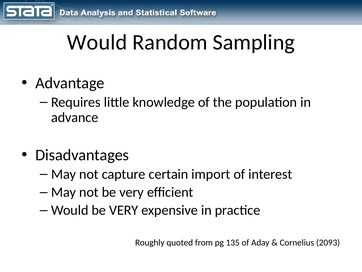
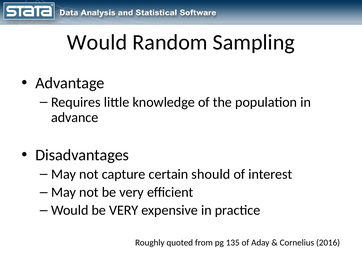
import: import -> should (211, 174)
2093: 2093 -> 2016 (328, 242)
